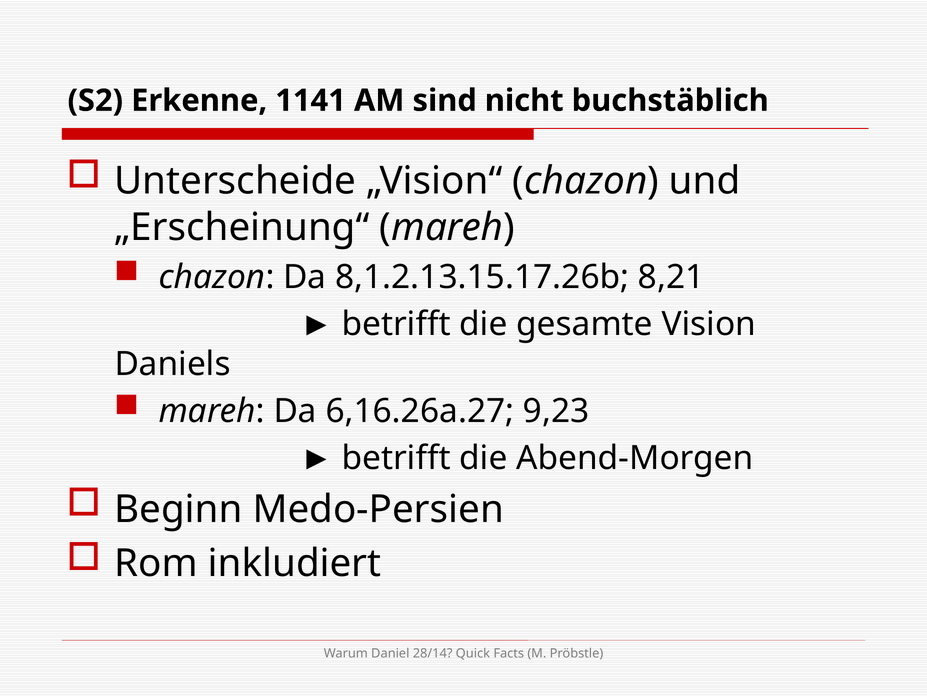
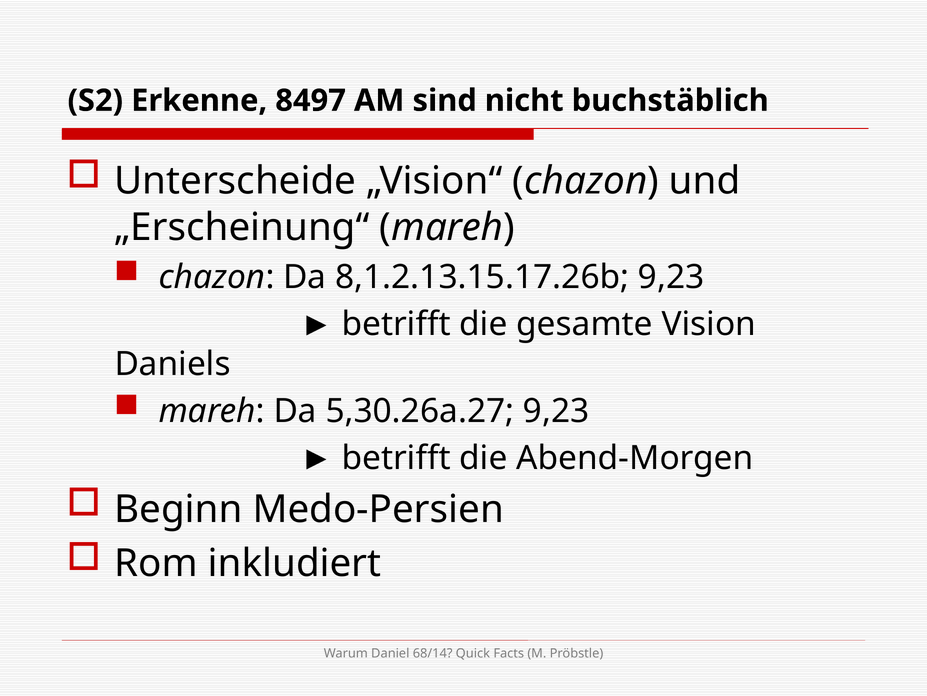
1141: 1141 -> 8497 (311, 100)
8,1.2.13.15.17.26b 8,21: 8,21 -> 9,23 (671, 277)
6,16.26a.27: 6,16.26a.27 -> 5,30.26a.27 (420, 411)
28/14: 28/14 -> 68/14 (433, 653)
